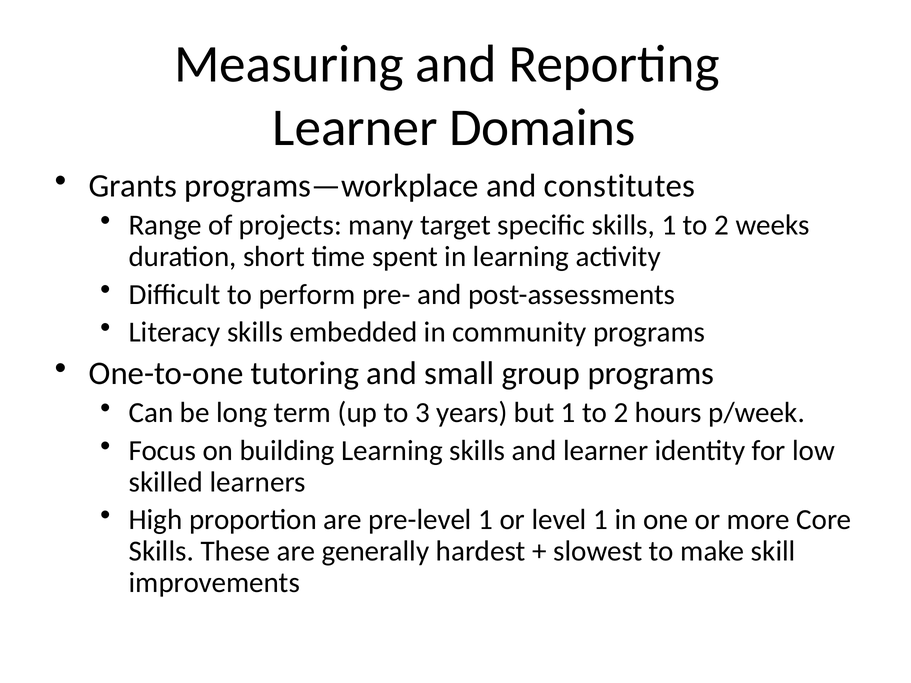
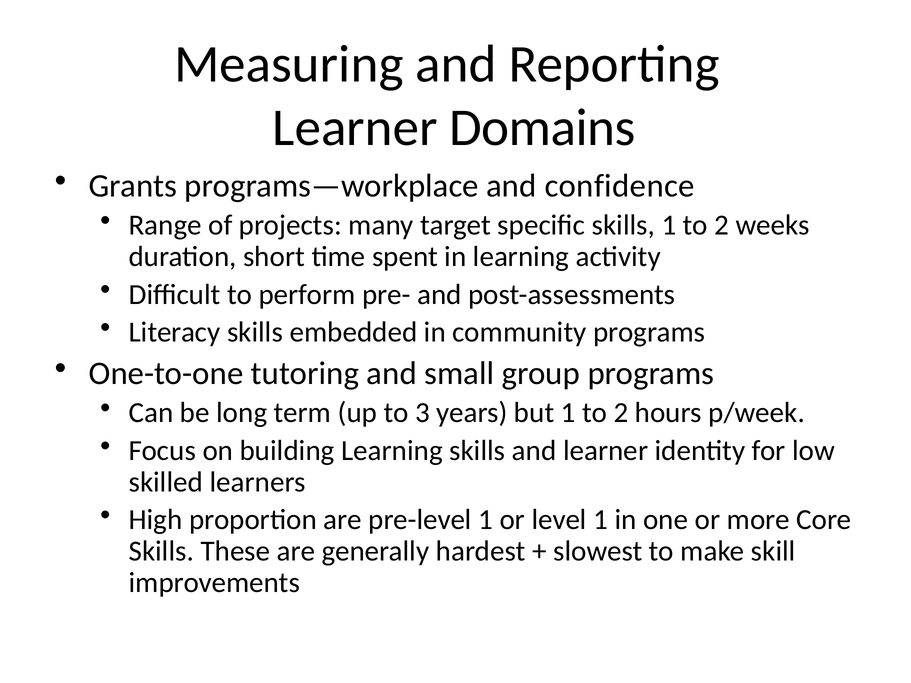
constitutes: constitutes -> confidence (620, 186)
